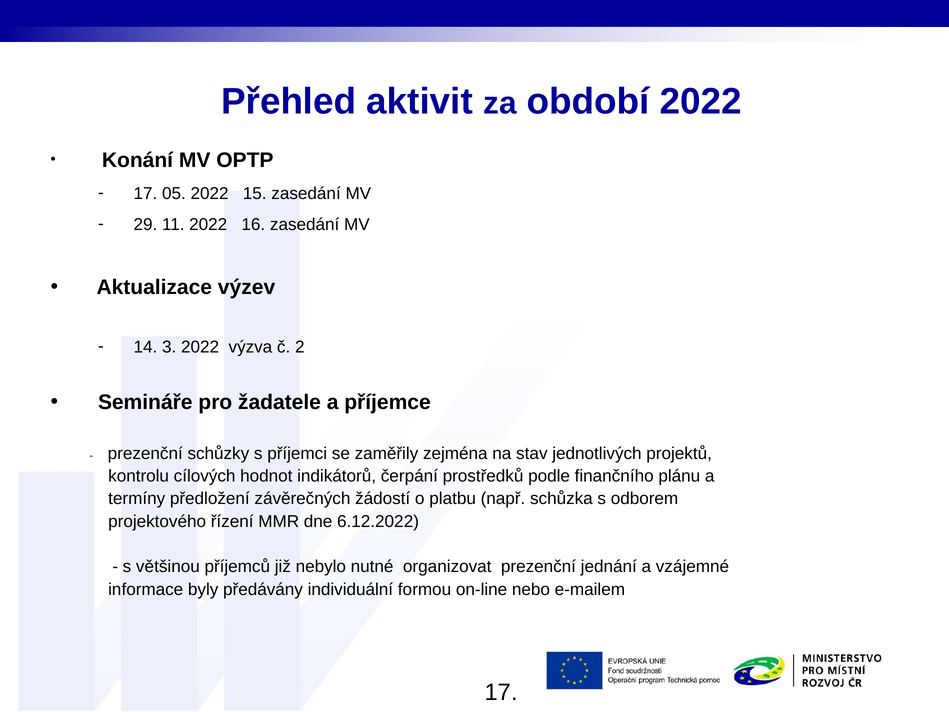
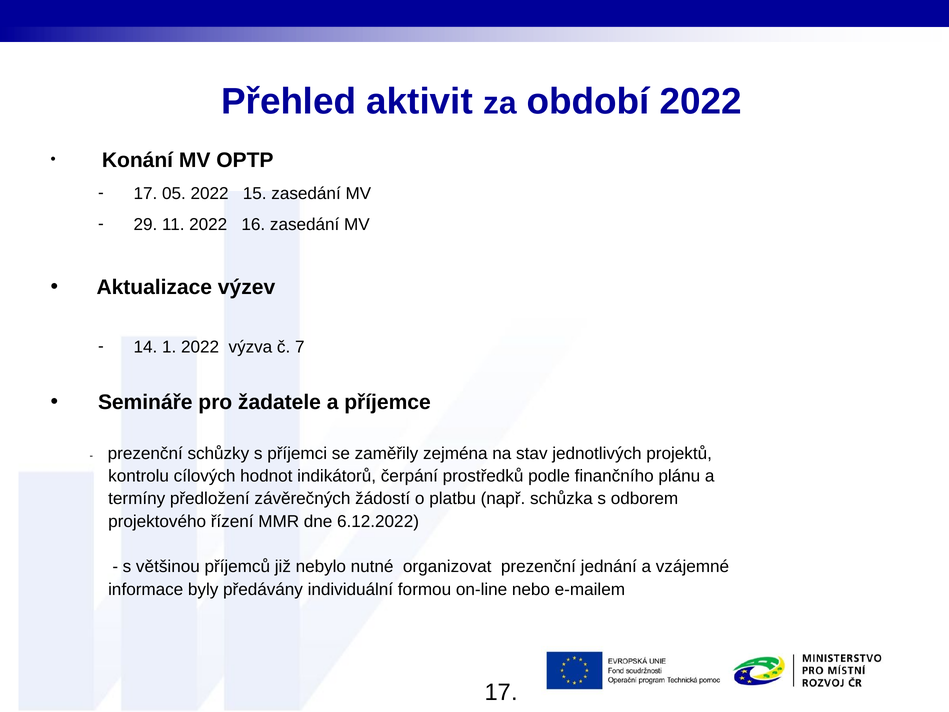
3: 3 -> 1 (169, 347)
2: 2 -> 7 (300, 347)
